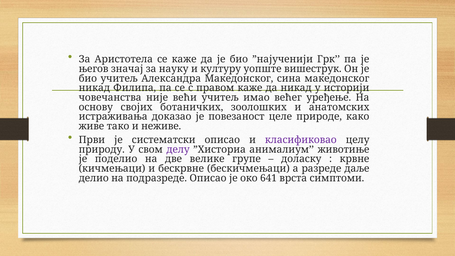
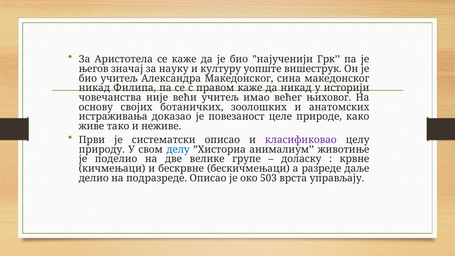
уређење: уређење -> њиховог (329, 98)
делу colour: purple -> blue (178, 149)
641: 641 -> 503 (268, 178)
симптоми: симптоми -> управљају (337, 178)
